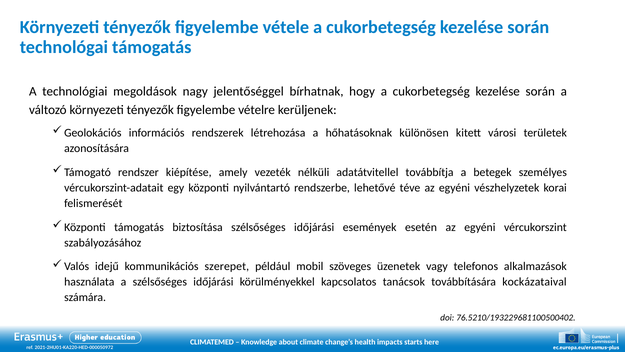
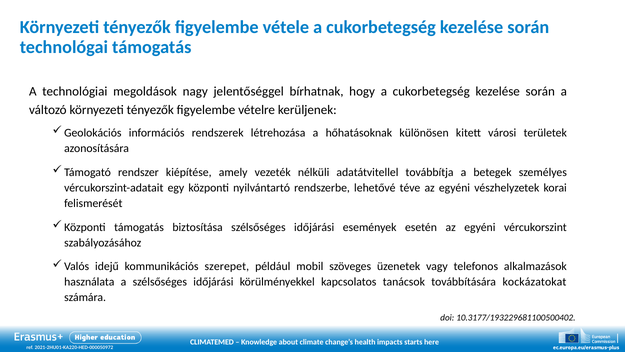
kockázataival: kockázataival -> kockázatokat (534, 282)
76.5210/193229681100500402: 76.5210/193229681100500402 -> 10.3177/193229681100500402 (516, 317)
